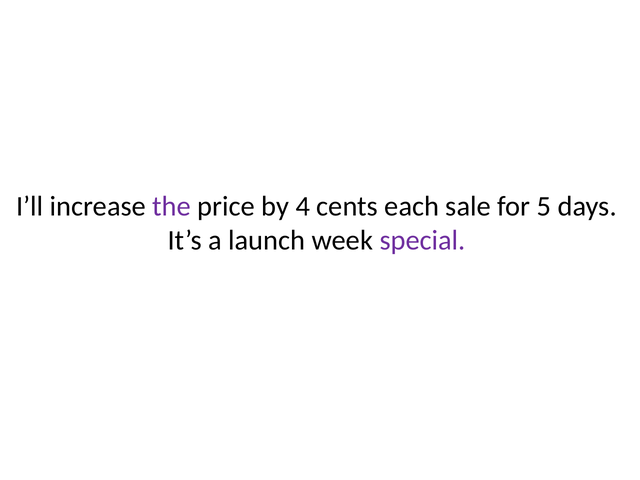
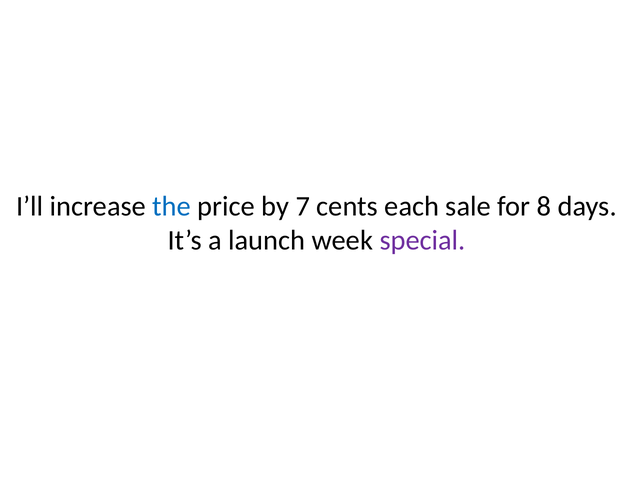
the colour: purple -> blue (172, 206)
4: 4 -> 7 (303, 206)
5: 5 -> 8 (544, 206)
